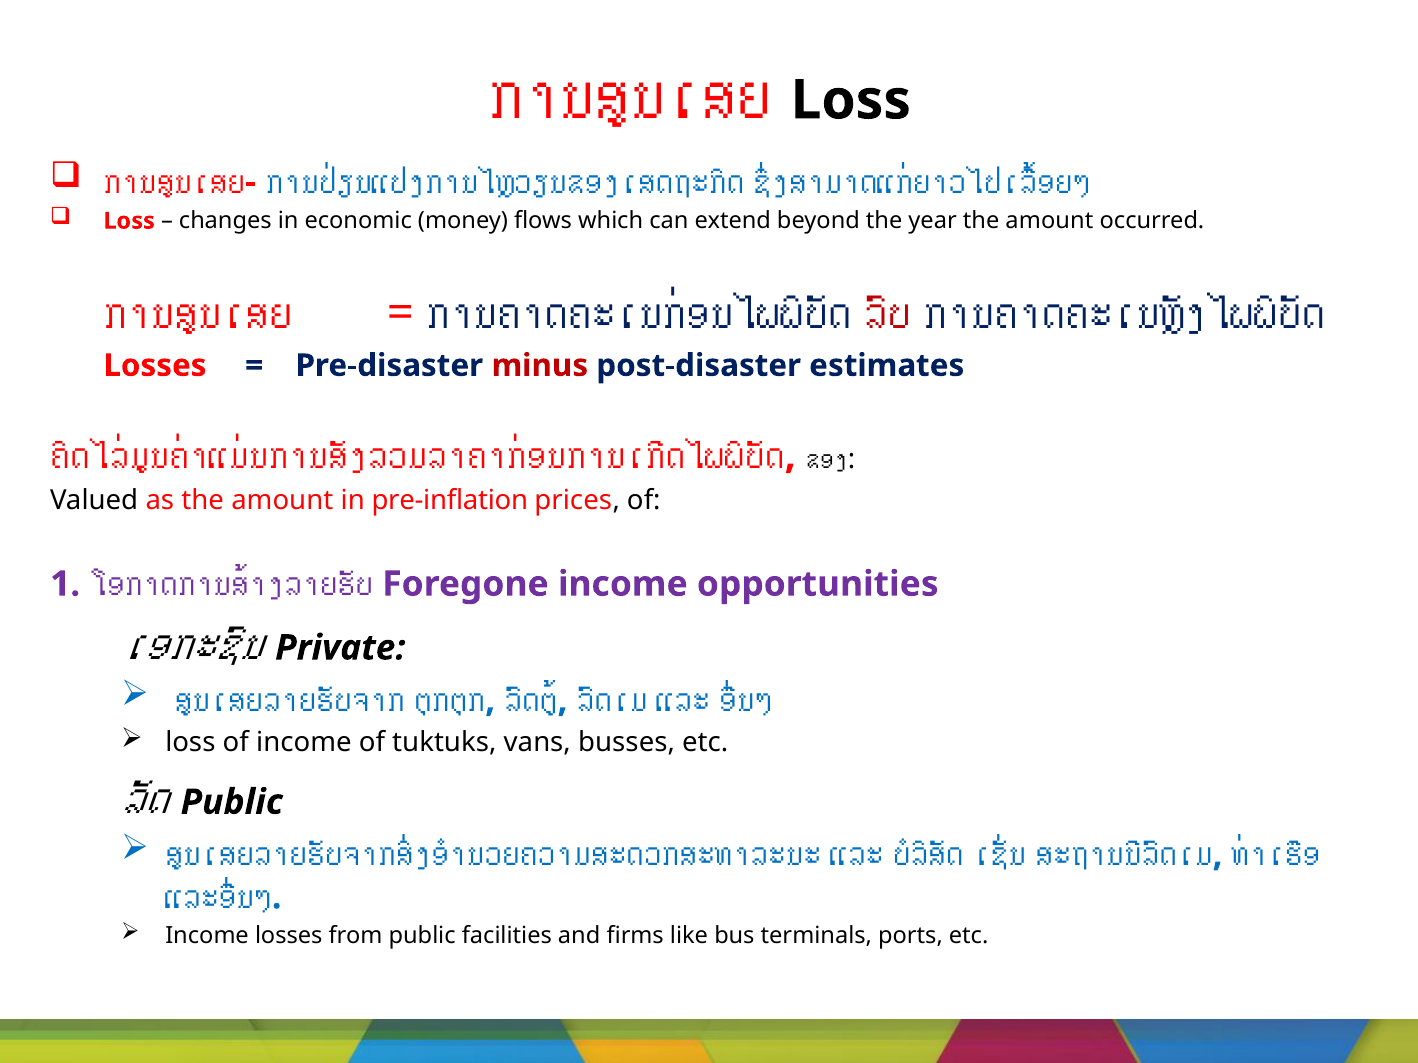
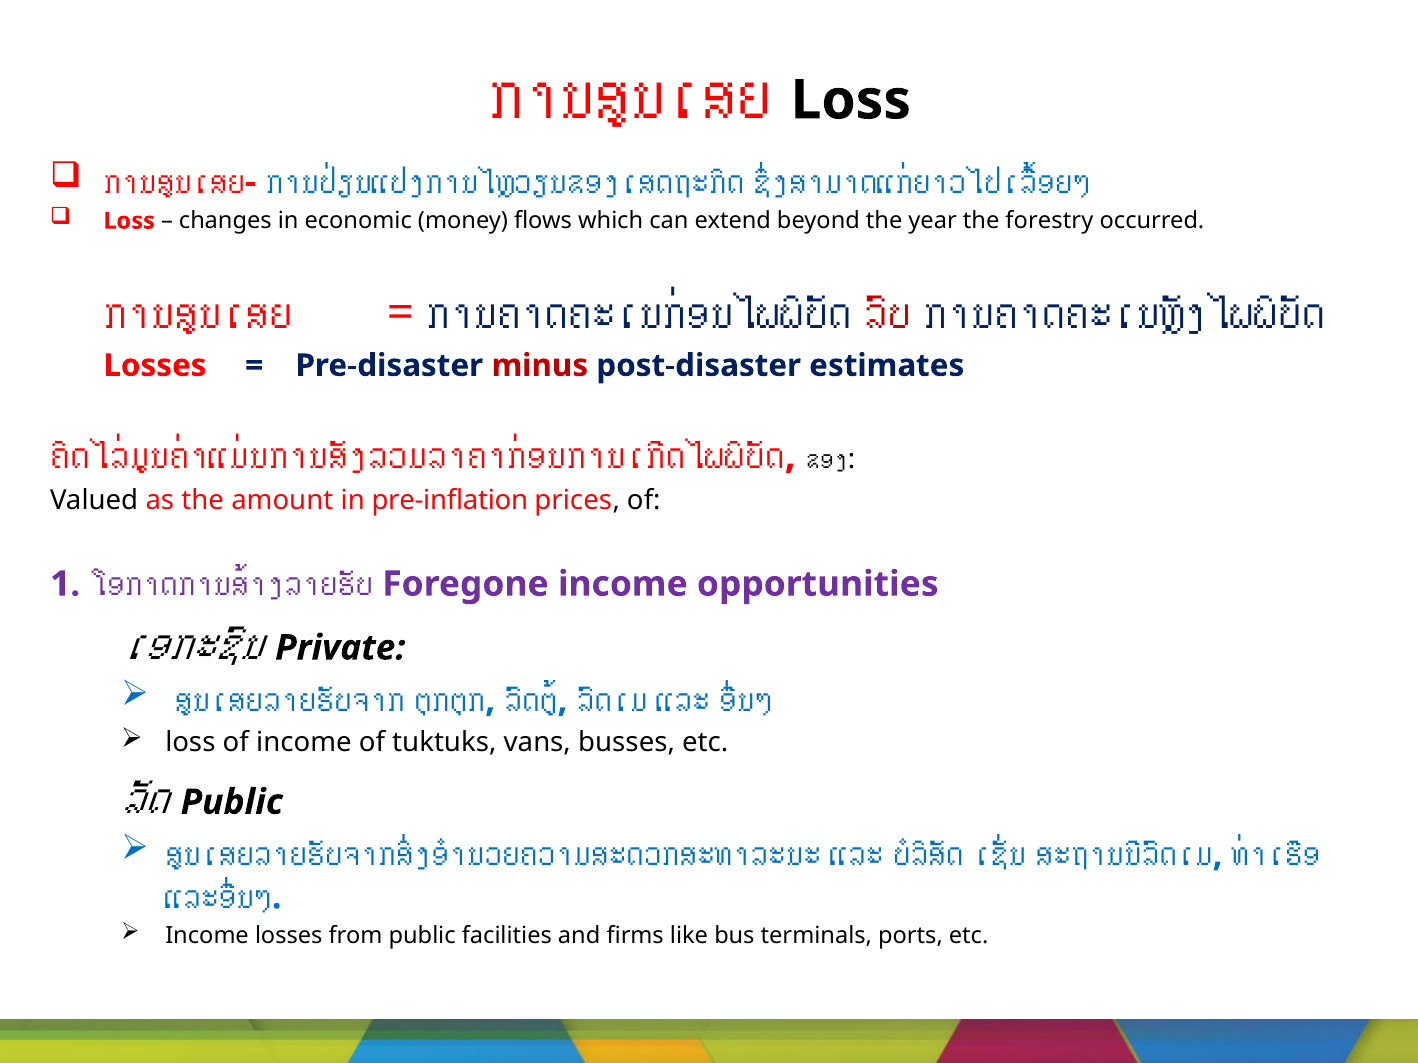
year the amount: amount -> forestry (1049, 221)
